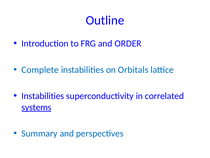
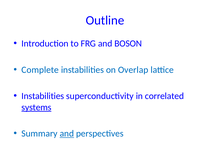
ORDER: ORDER -> BOSON (128, 43)
Orbitals: Orbitals -> Overlap (133, 70)
and underline: none -> present (67, 133)
